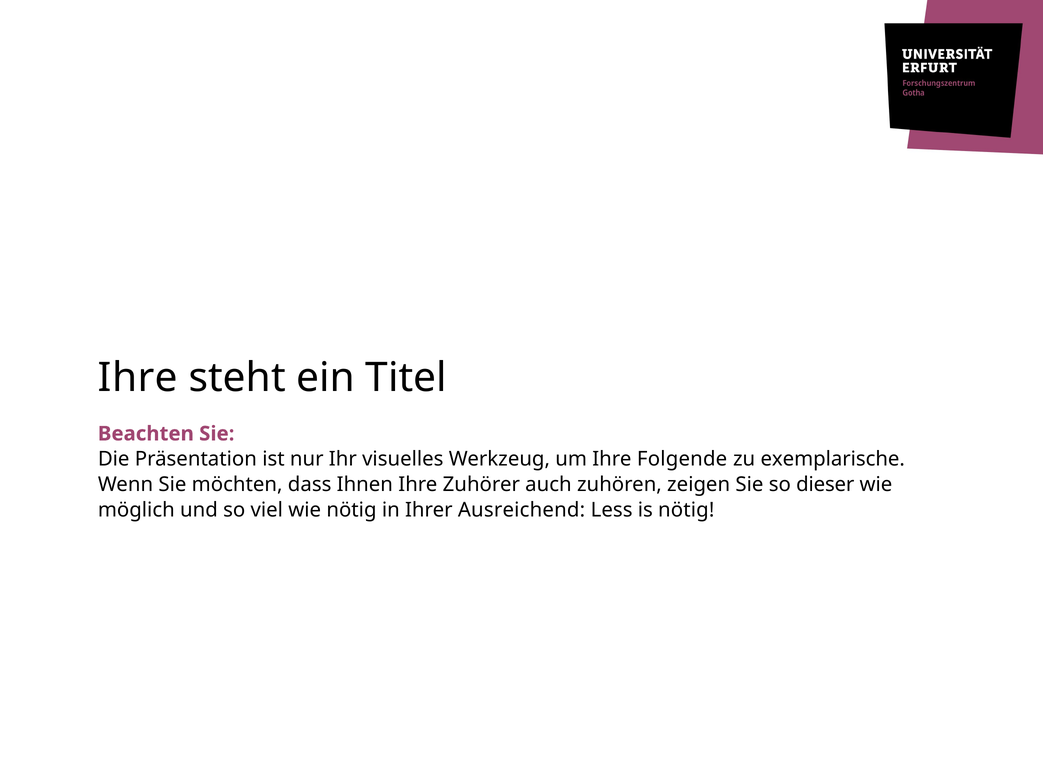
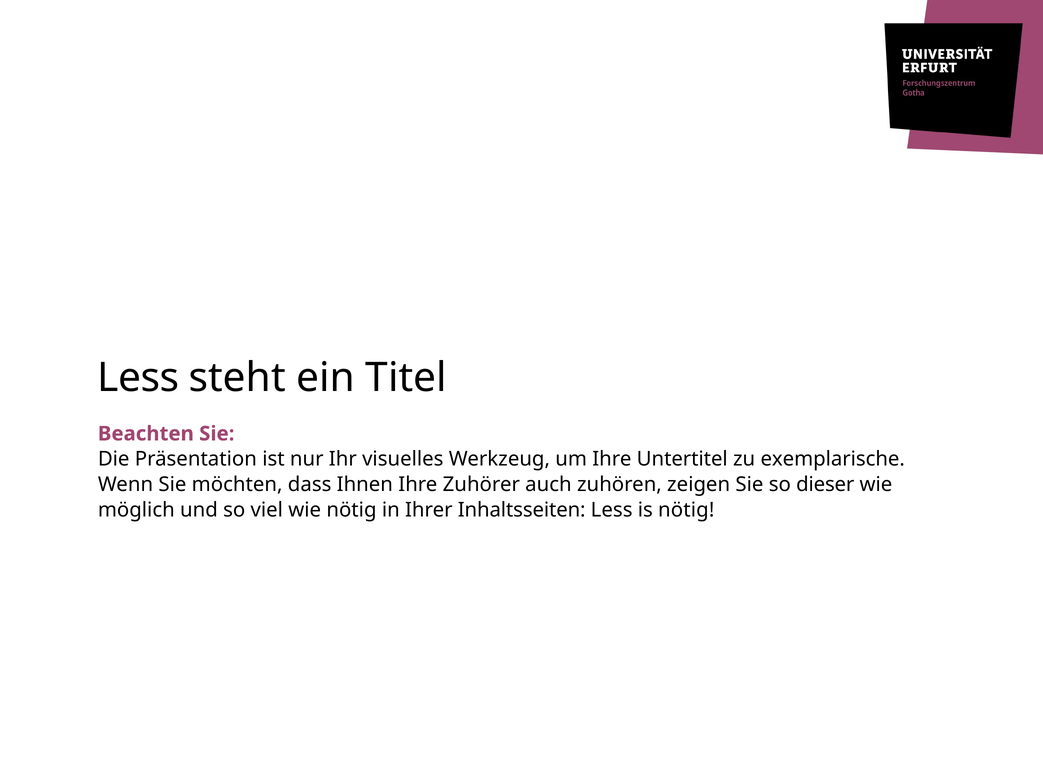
Ihre: Ihre -> Less (138, 378)
Folgende: Folgende -> Untertitel (682, 459)
Ausreichend: Ausreichend -> Inhaltsseiten (522, 510)
